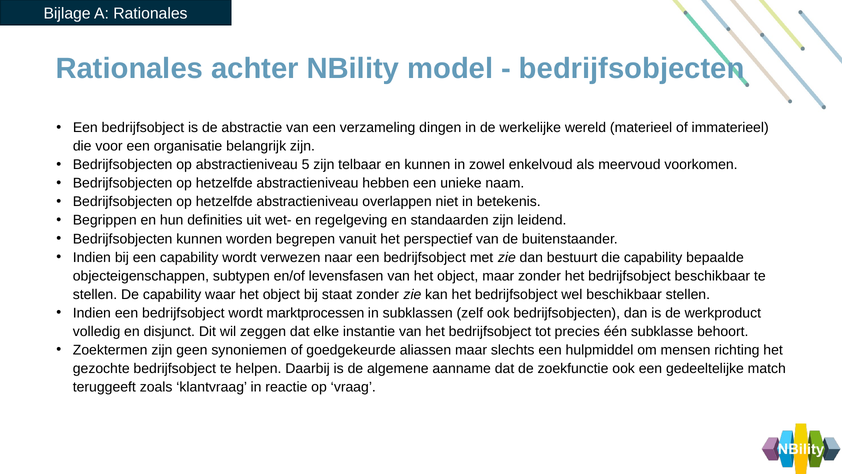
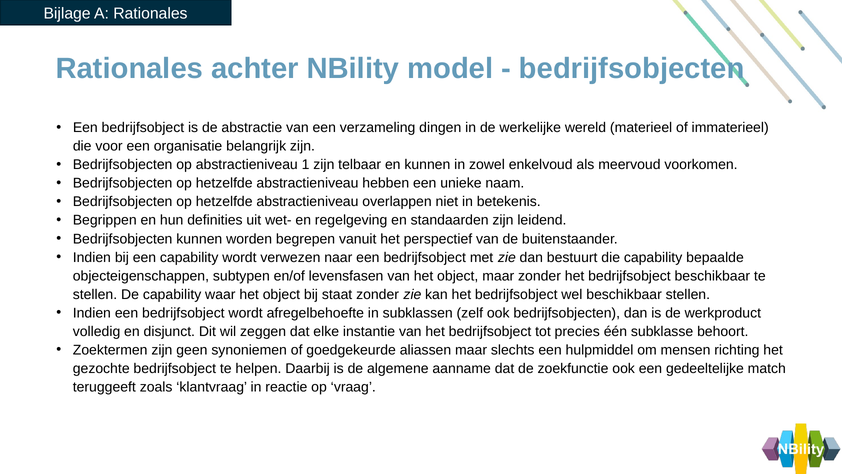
5: 5 -> 1 (306, 165)
marktprocessen: marktprocessen -> afregelbehoefte (315, 313)
